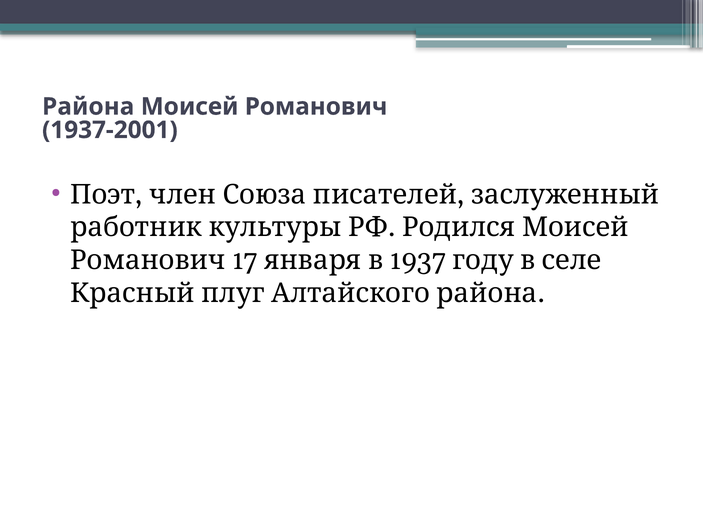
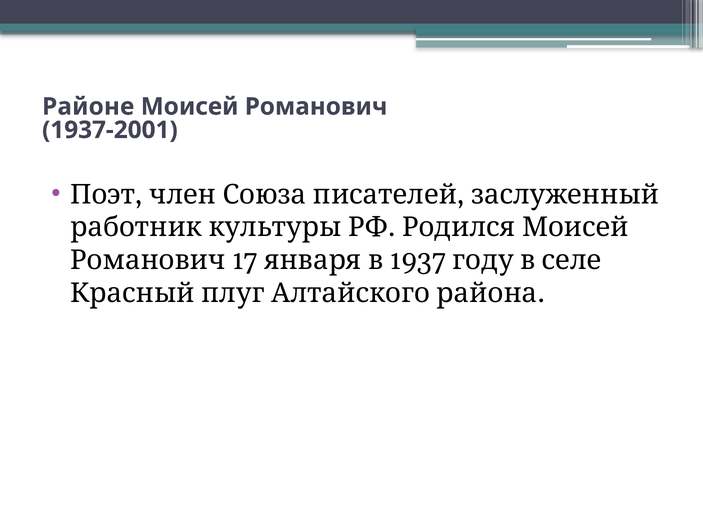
Района: Района -> Районе (88, 107)
